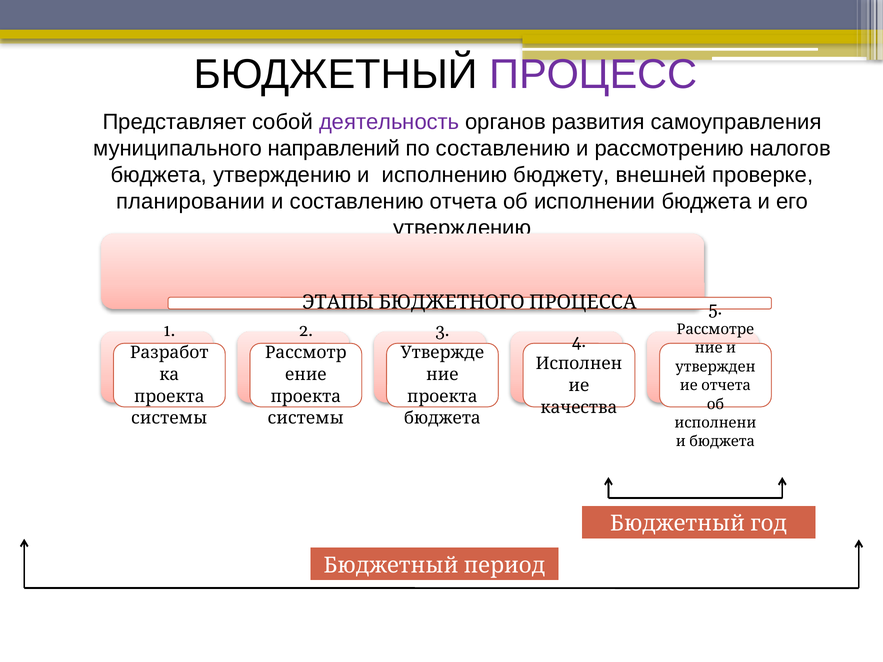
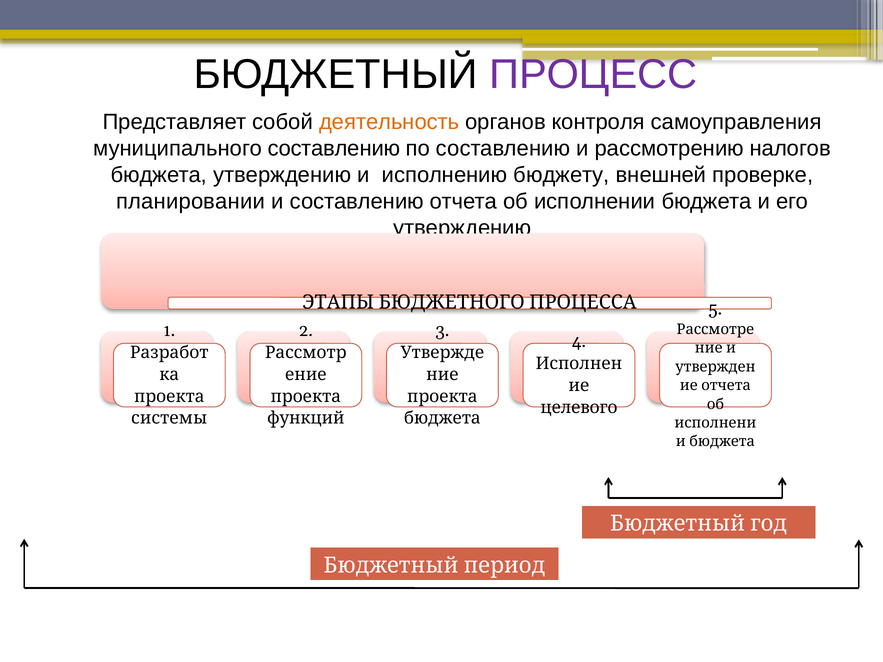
деятельность colour: purple -> orange (389, 122)
развития: развития -> контроля (598, 122)
муниципального направлений: направлений -> составлению (334, 148)
качества: качества -> целевого (579, 408)
системы: системы -> функций (306, 418)
